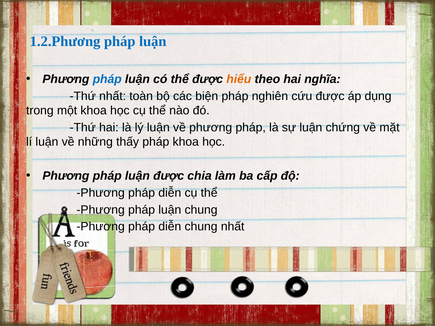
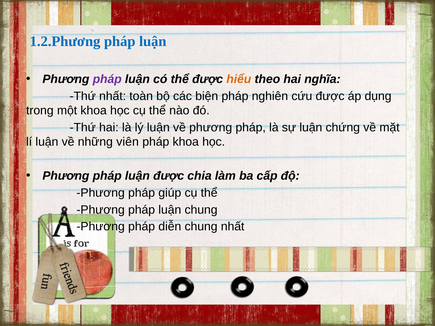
pháp colour: blue -> purple (107, 79)
thấy: thấy -> viên (128, 142)
diễn: diễn -> giúp (170, 193)
